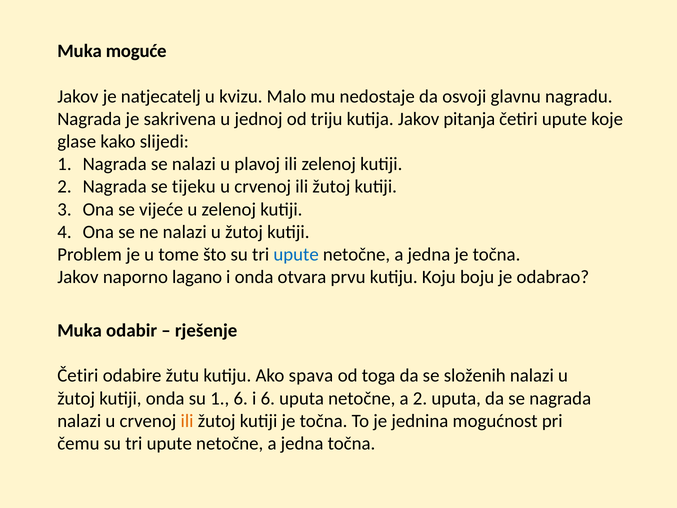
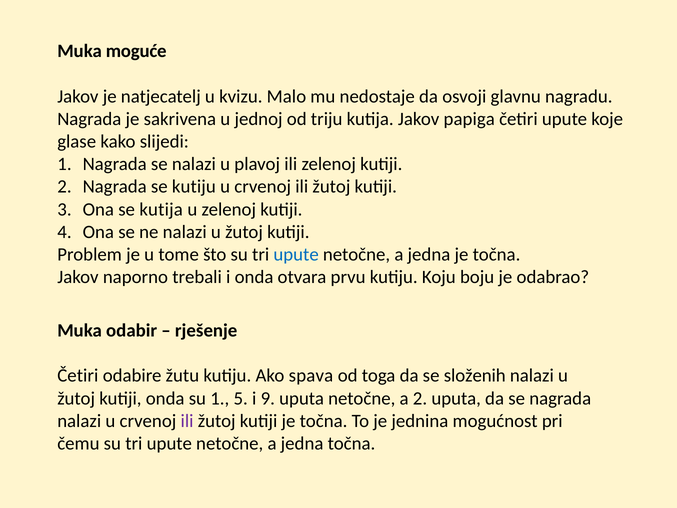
pitanja: pitanja -> papiga (469, 119)
se tijeku: tijeku -> kutiju (194, 187)
se vijeće: vijeće -> kutija (161, 209)
lagano: lagano -> trebali (197, 277)
1 6: 6 -> 5 (241, 398)
i 6: 6 -> 9 (268, 398)
ili colour: orange -> purple (187, 421)
